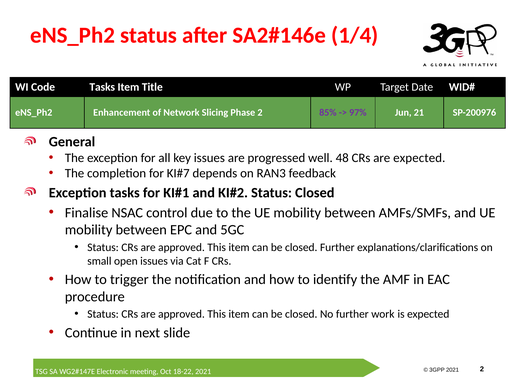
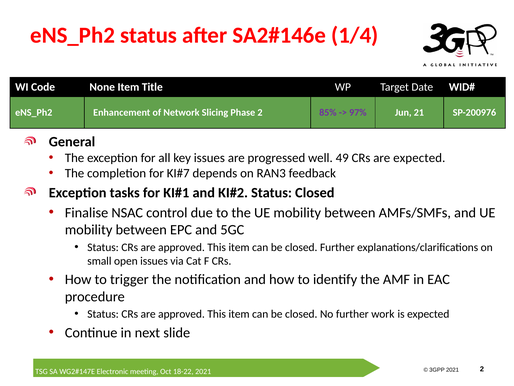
Code Tasks: Tasks -> None (102, 87)
48: 48 -> 49 (342, 158)
